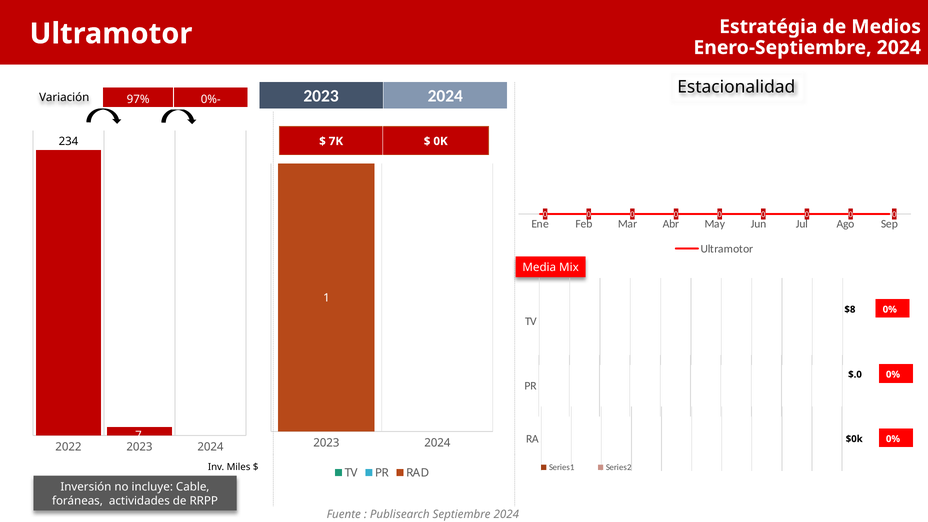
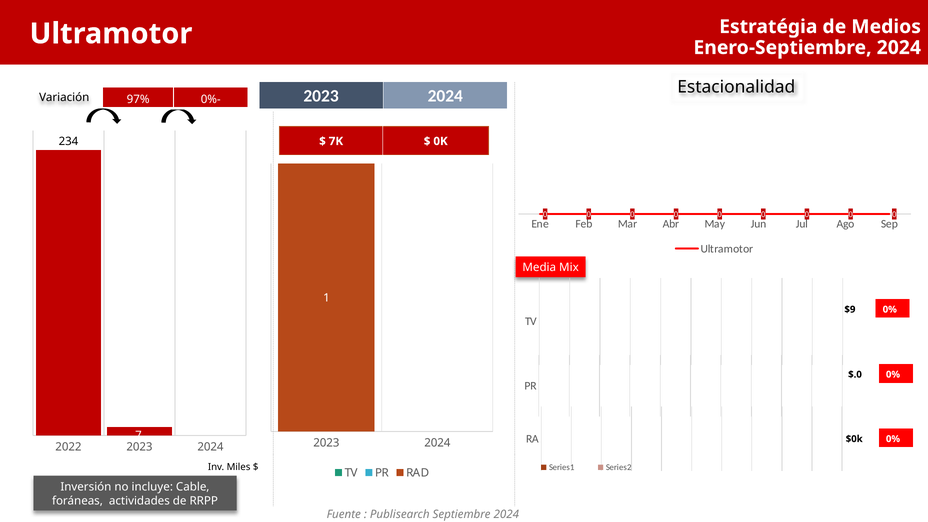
$8: $8 -> $9 (850, 309)
